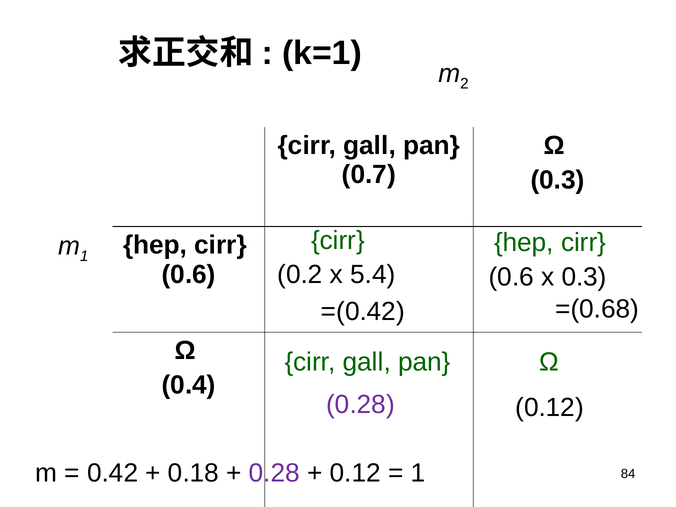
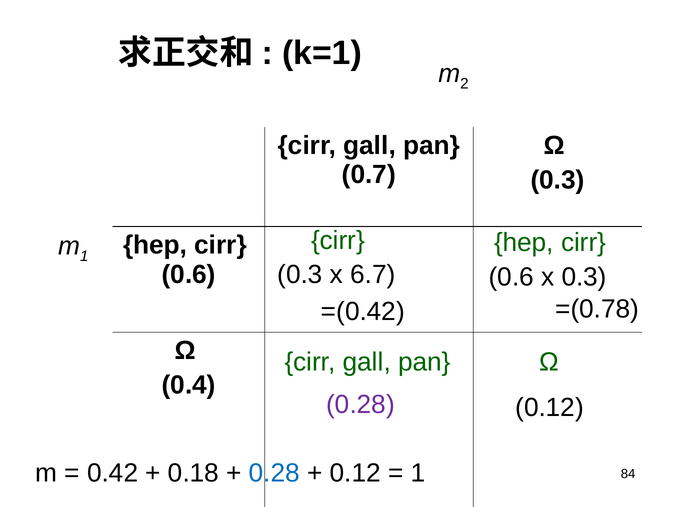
0.2: 0.2 -> 0.3 (300, 274)
5.4: 5.4 -> 6.7 (373, 274)
=(0.68: =(0.68 -> =(0.78 (597, 309)
0.28 colour: purple -> blue (274, 473)
